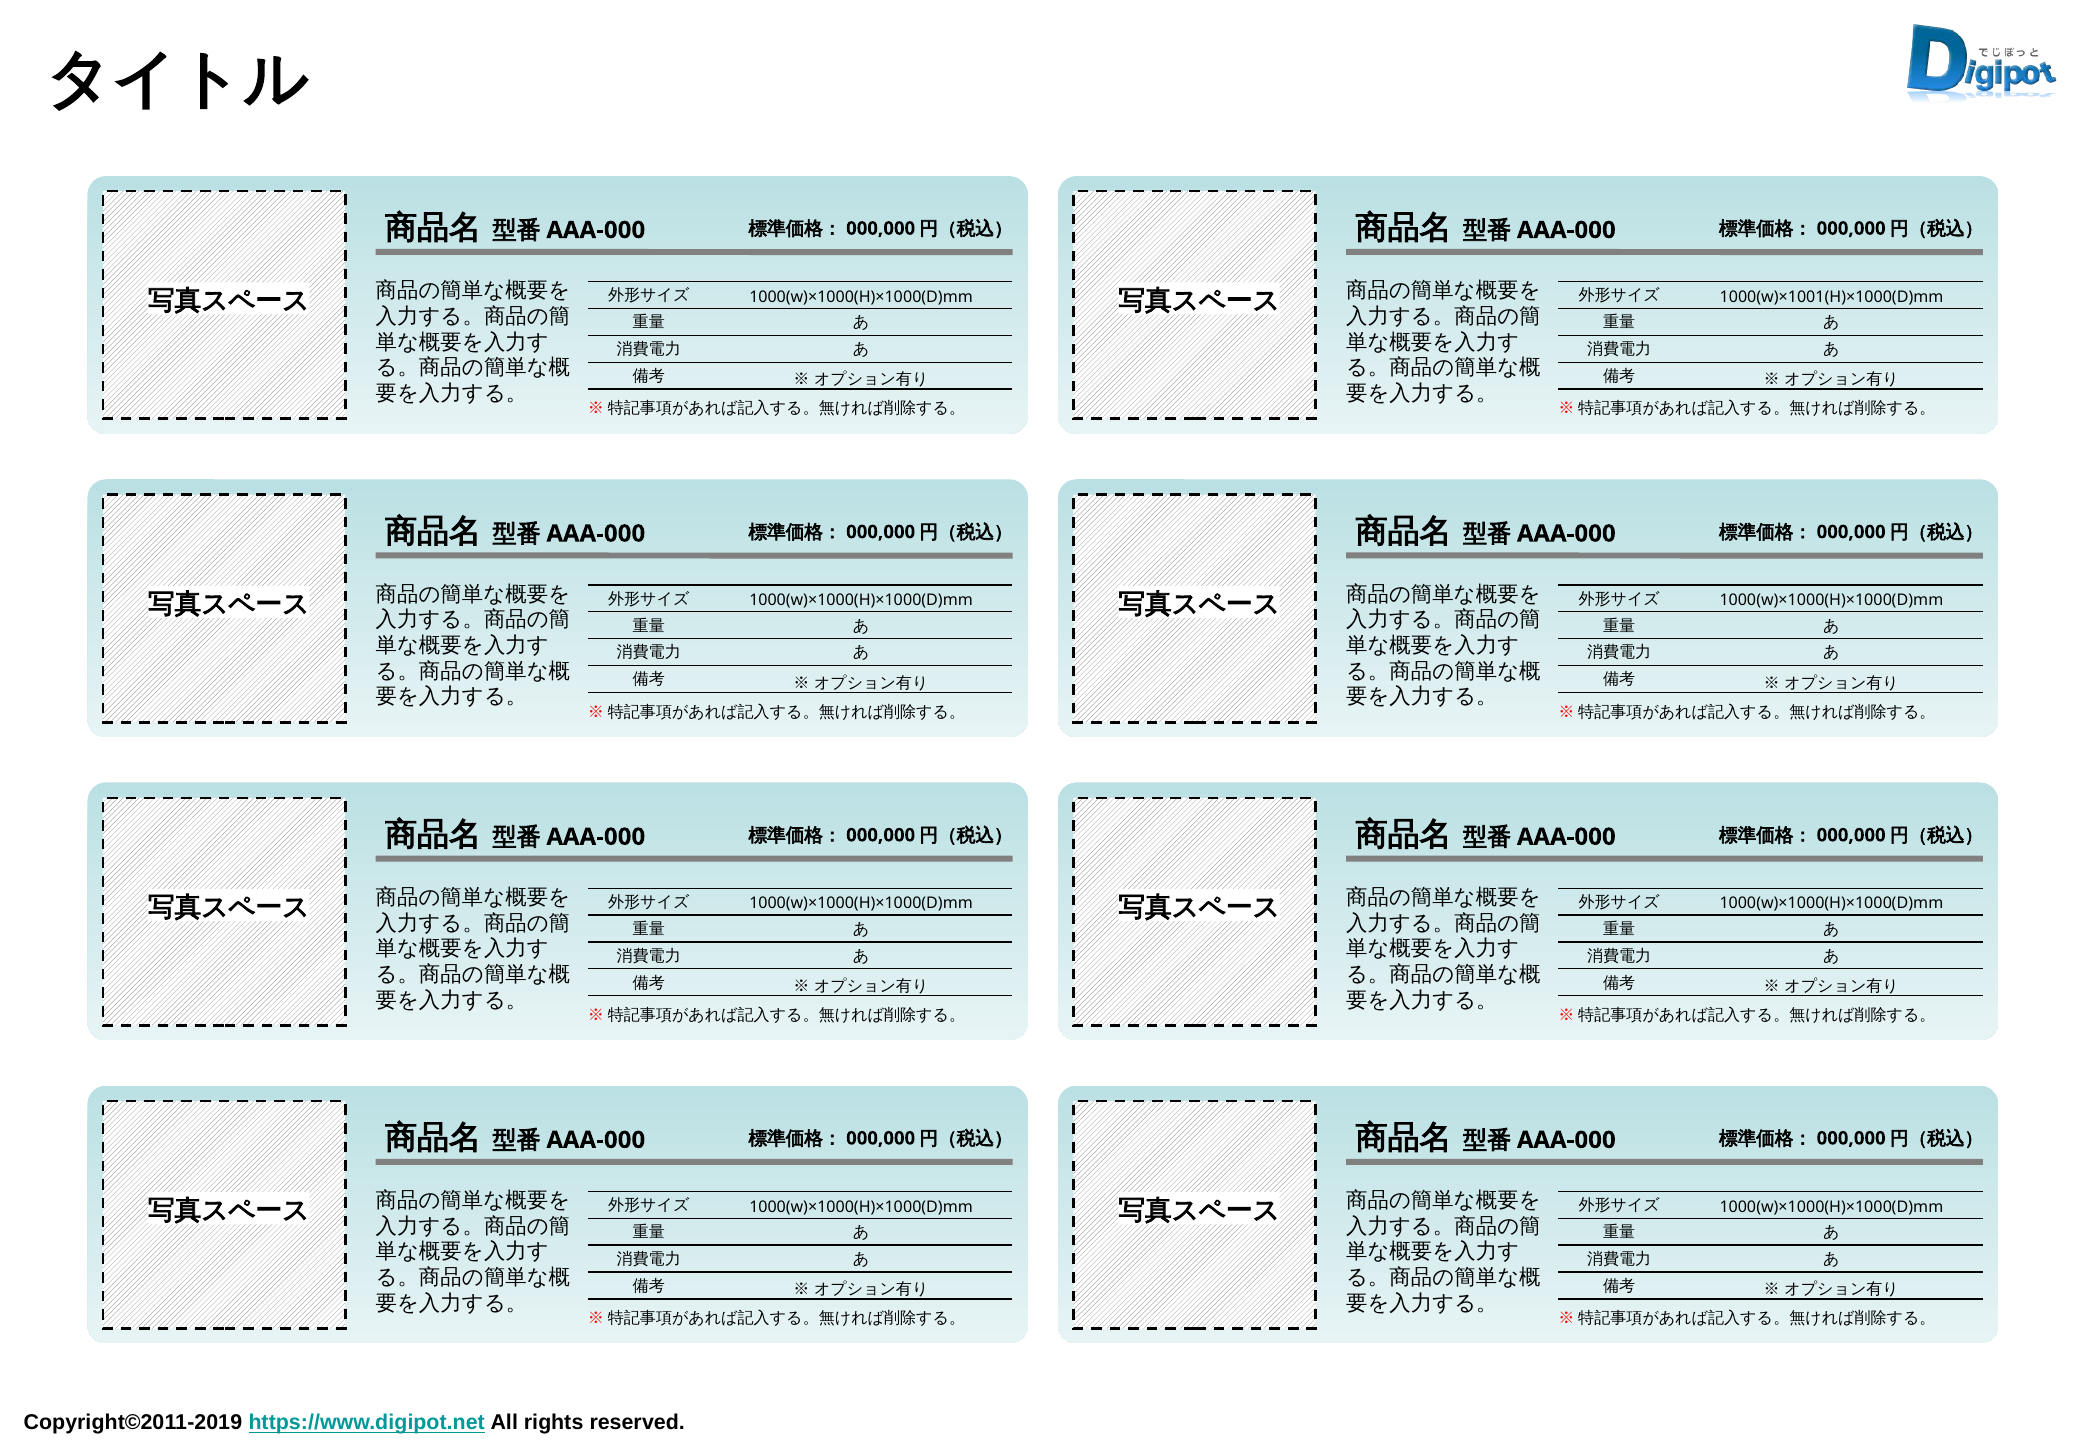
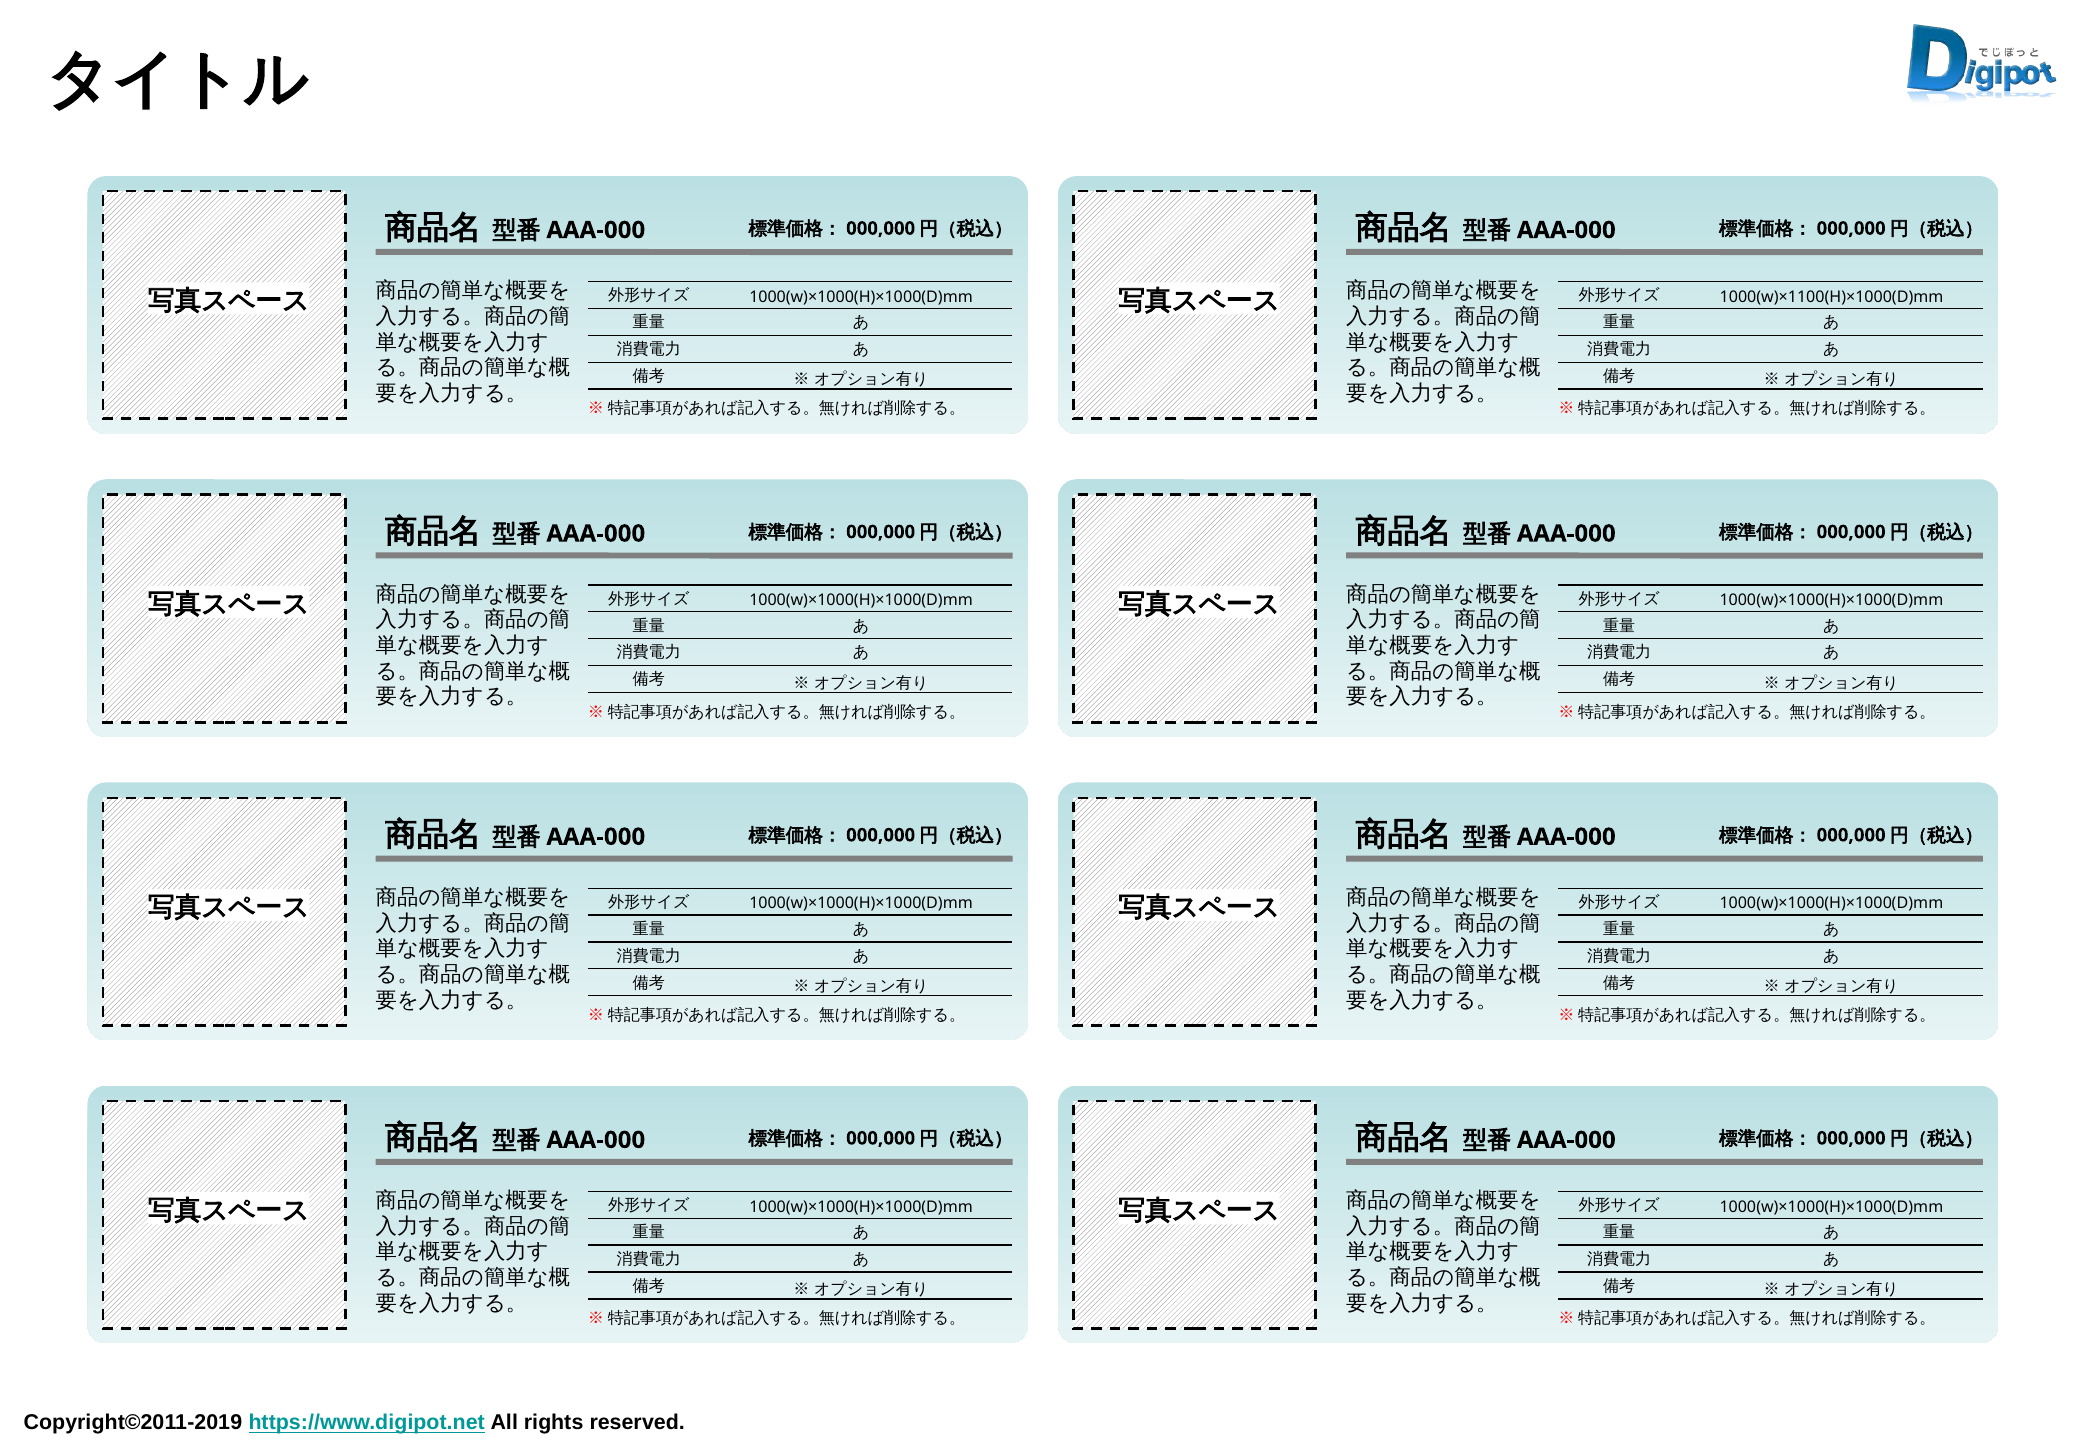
1000(w)×1001(H)×1000(D)mm: 1000(w)×1001(H)×1000(D)mm -> 1000(w)×1100(H)×1000(D)mm (1832, 297)
